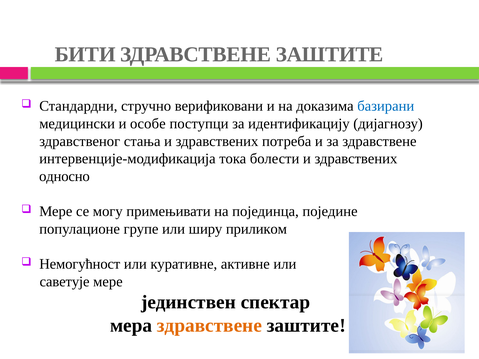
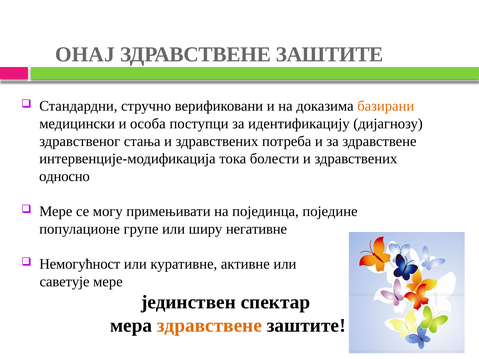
БИТИ: БИТИ -> ОНАЈ (85, 55)
базирани colour: blue -> orange (386, 106)
особе: особе -> oсоба (148, 124)
приликом: приликом -> негативне (256, 229)
